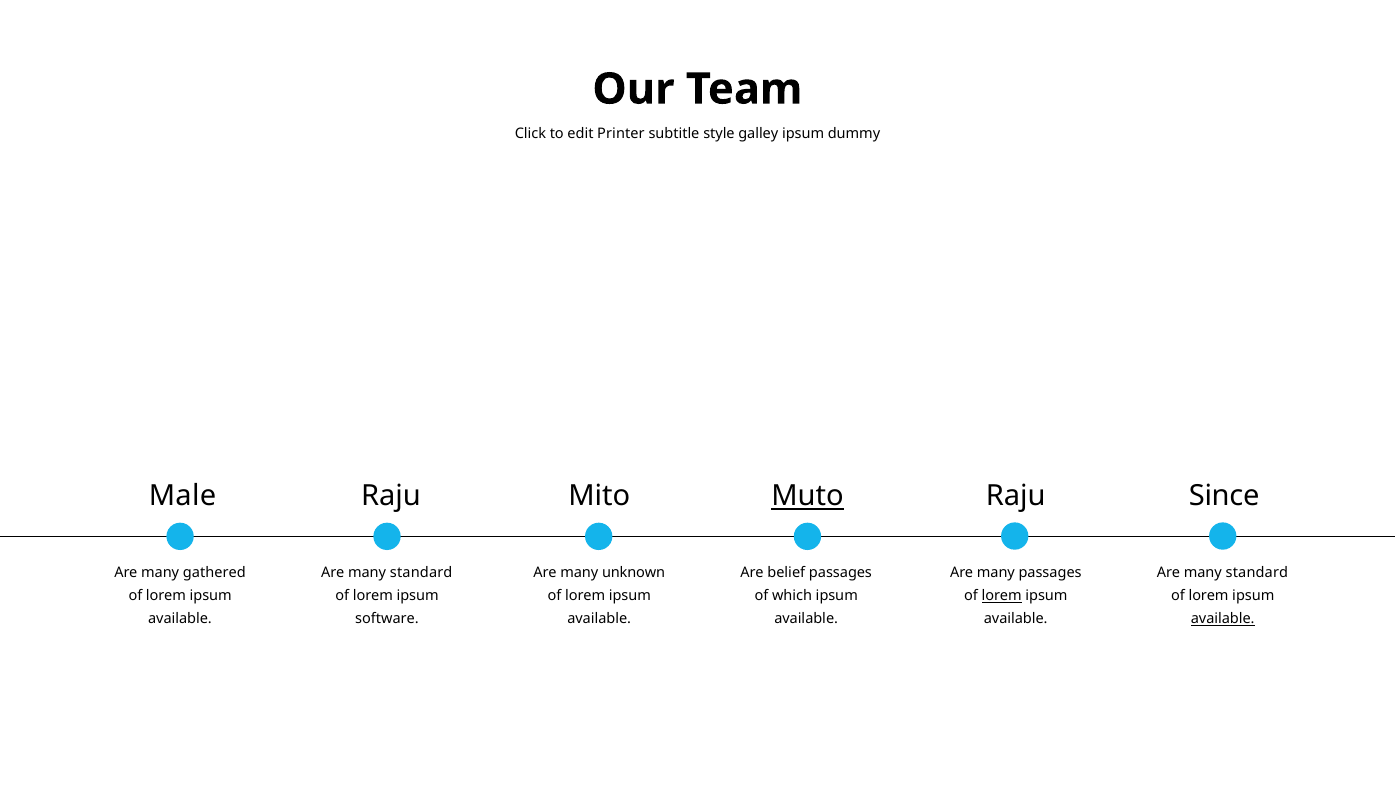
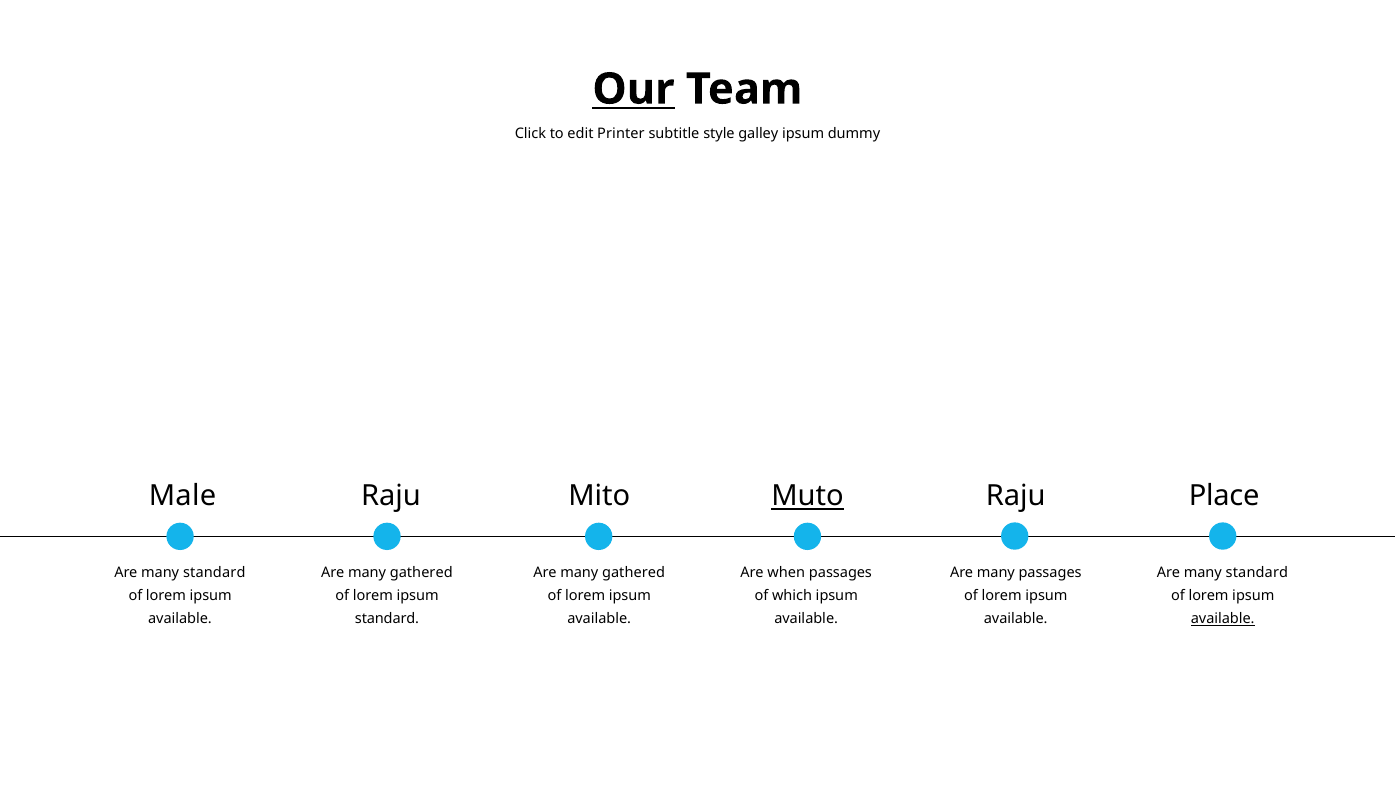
Our underline: none -> present (633, 89)
Since: Since -> Place (1224, 496)
gathered: gathered -> standard (214, 572)
standard: standard -> gathered (421, 572)
unknown: unknown -> gathered (634, 572)
belief: belief -> when (786, 572)
lorem underline: present -> none (1002, 596)
software: software -> standard (387, 619)
